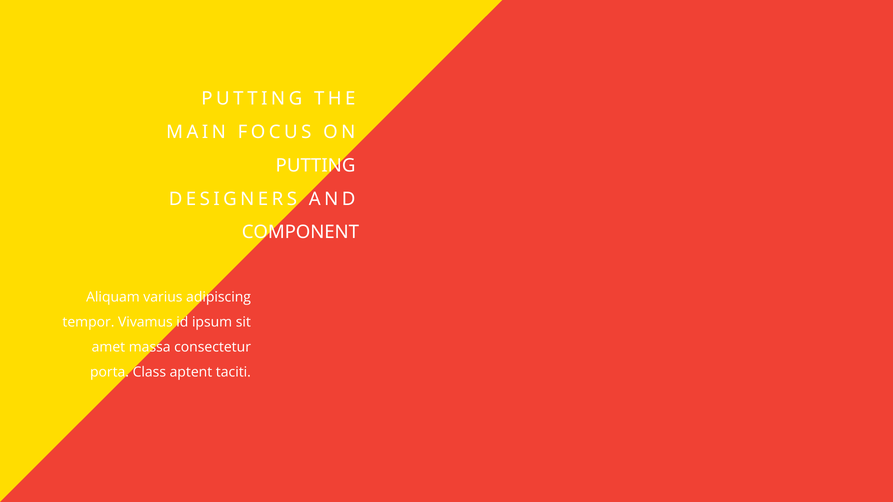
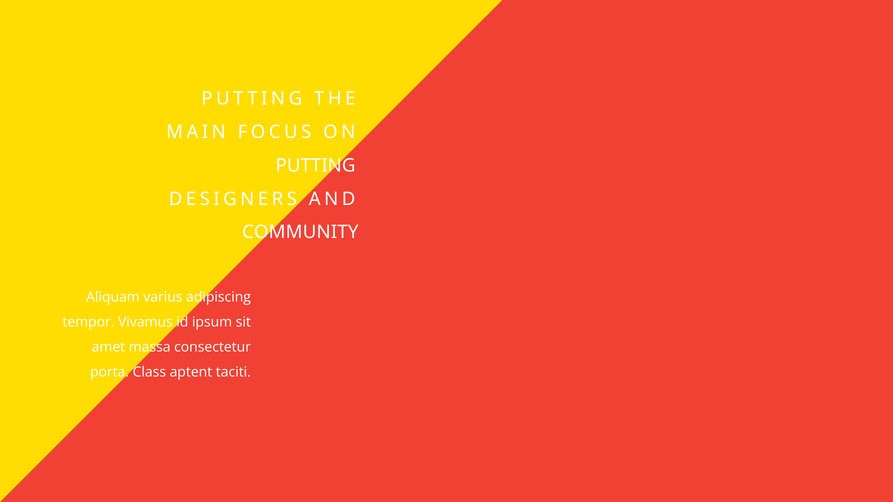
COMPONENT: COMPONENT -> COMMUNITY (300, 233)
